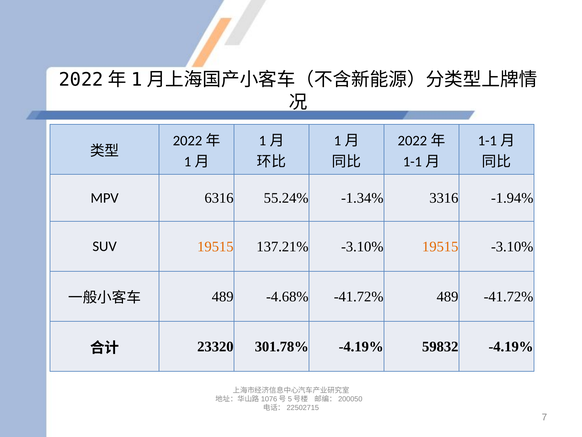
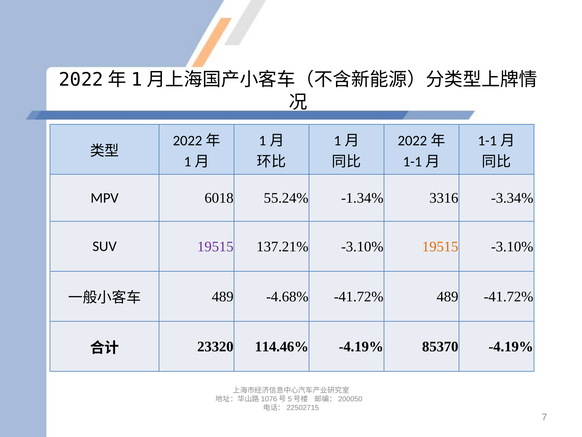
6316: 6316 -> 6018 (219, 198)
-1.94%: -1.94% -> -3.34% (512, 198)
19515 colour: orange -> purple (215, 246)
301.78%: 301.78% -> 114.46% (282, 346)
59832: 59832 -> 85370 (440, 346)
